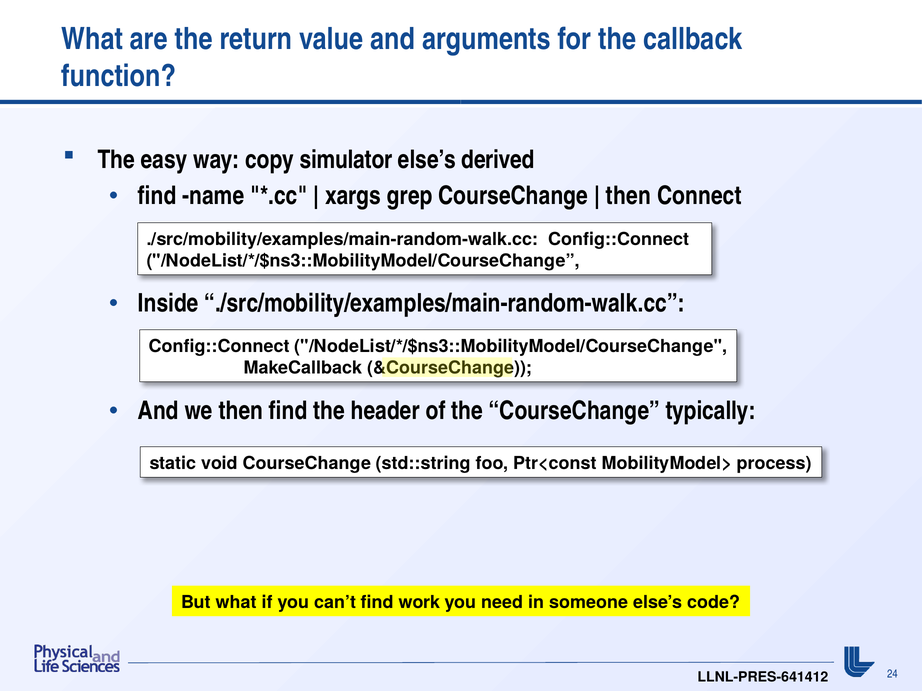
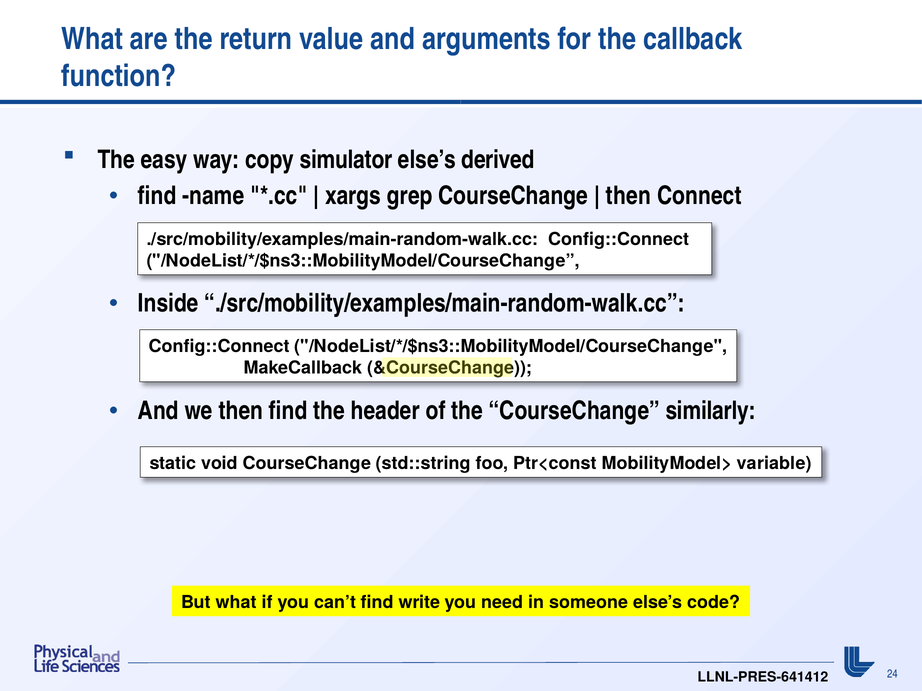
typically: typically -> similarly (711, 411)
process: process -> variable (774, 464)
work: work -> write (419, 603)
